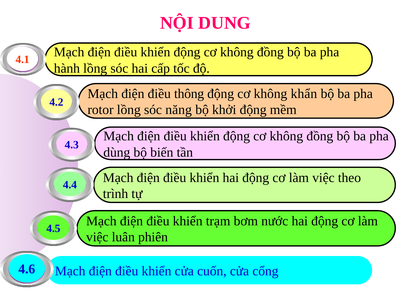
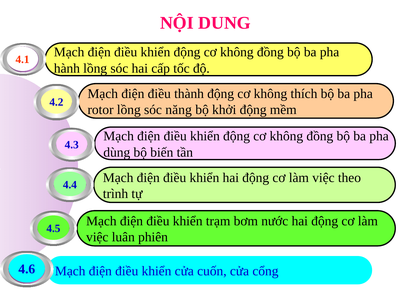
thông: thông -> thành (189, 94)
khẩn: khẩn -> thích (304, 94)
